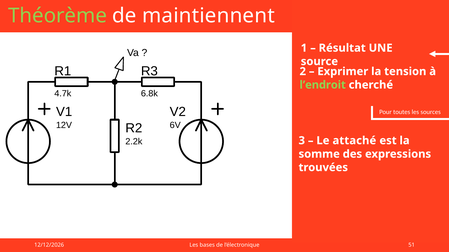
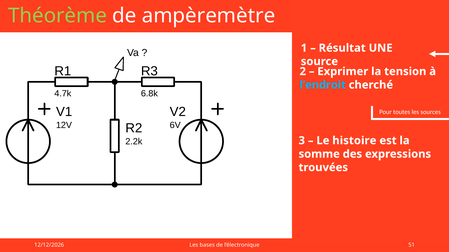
maintiennent: maintiennent -> ampèremètre (209, 16)
l’endroit colour: light green -> light blue (323, 85)
attaché: attaché -> histoire (354, 141)
